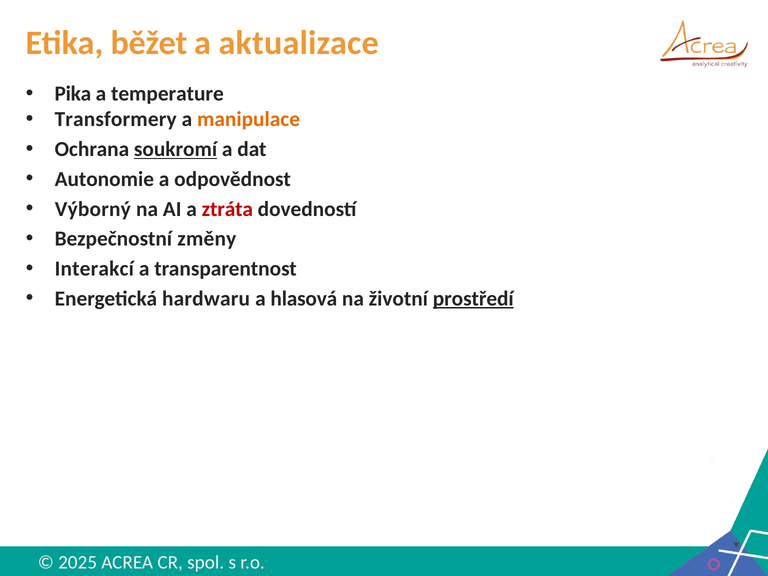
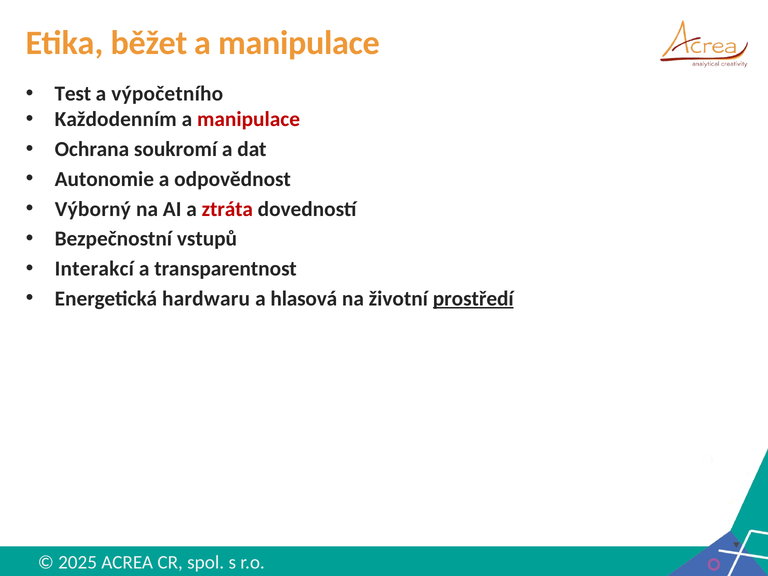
aktualizace: aktualizace -> manipulace (299, 43)
Pika: Pika -> Test (73, 94)
temperature: temperature -> výpočetního (167, 94)
Transformery: Transformery -> Každodenním (116, 119)
manipulace colour: orange -> red (249, 119)
soukromí underline: present -> none (176, 149)
změny: změny -> vstupů (207, 239)
